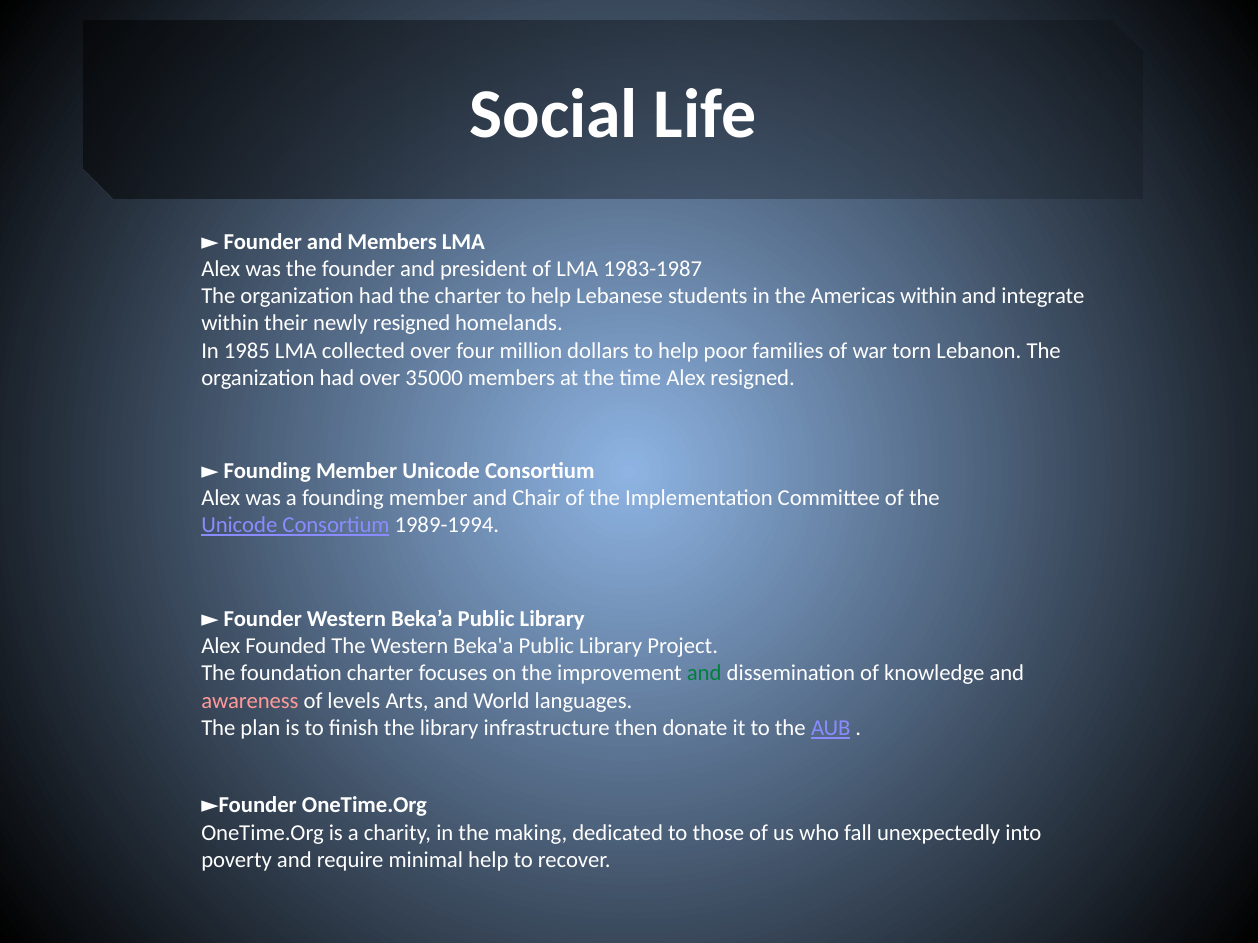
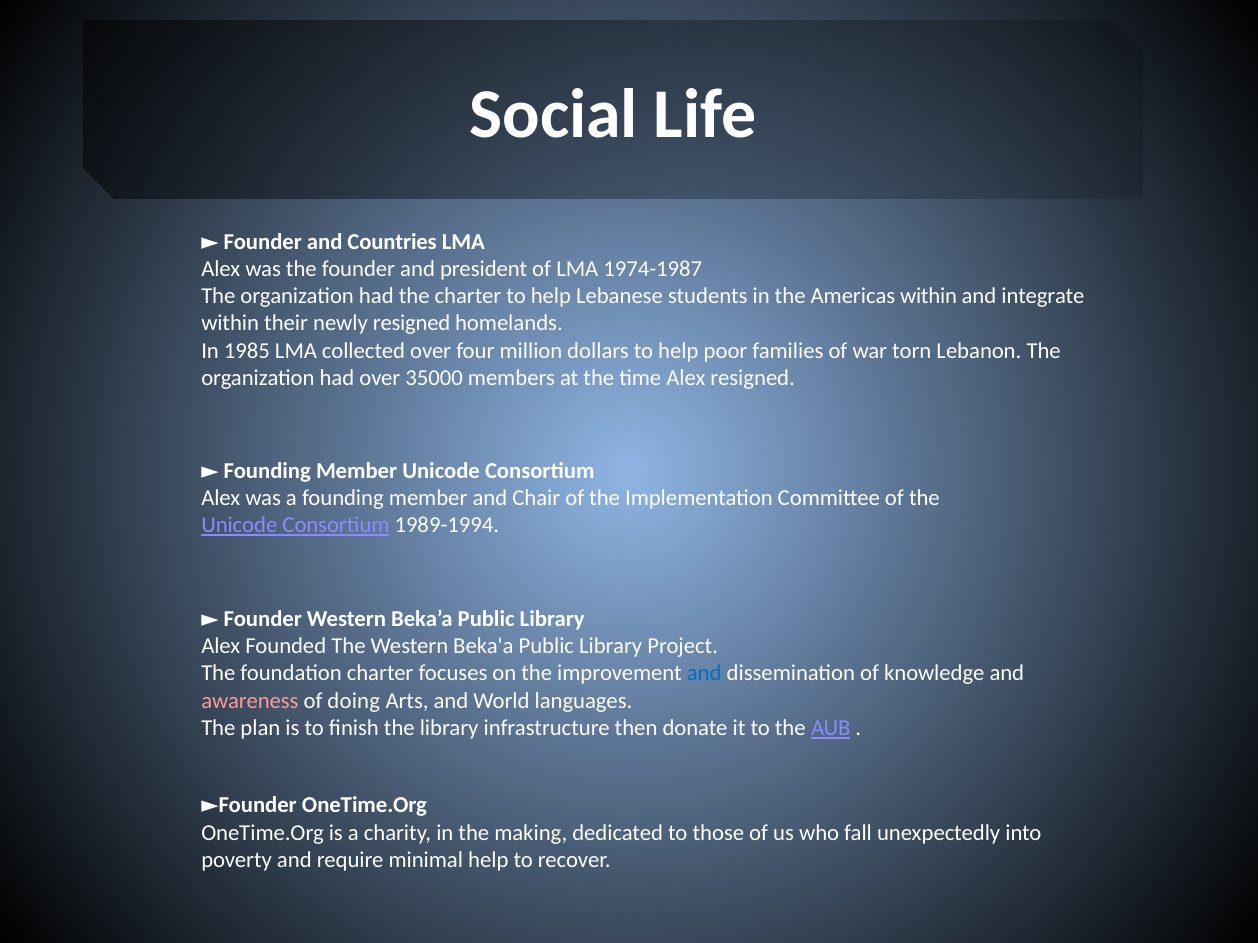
and Members: Members -> Countries (392, 242)
1983-1987: 1983-1987 -> 1974-1987 (653, 269)
and colour: green -> blue (704, 674)
levels: levels -> doing (354, 701)
